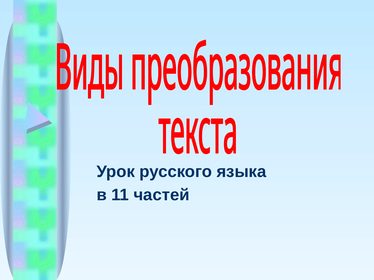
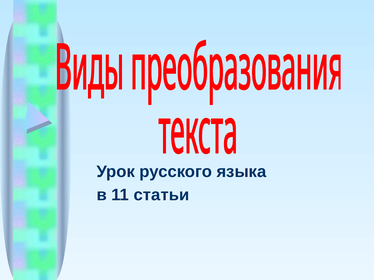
частей: частей -> статьи (161, 195)
